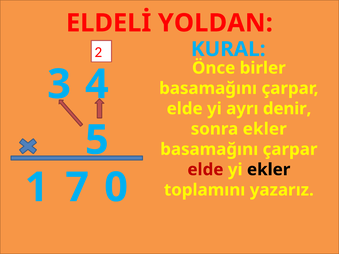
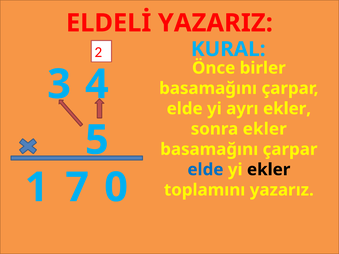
YOLDAN: YOLDAN -> YAZARIZ (215, 23)
ayrı denir: denir -> ekler (287, 109)
elde colour: red -> blue (205, 170)
